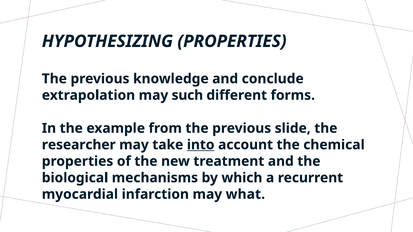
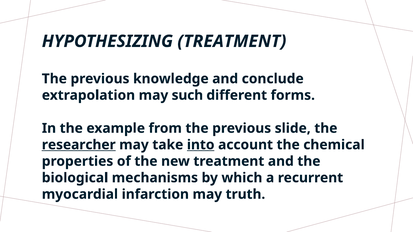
HYPOTHESIZING PROPERTIES: PROPERTIES -> TREATMENT (232, 41)
researcher underline: none -> present (79, 145)
what: what -> truth (245, 195)
